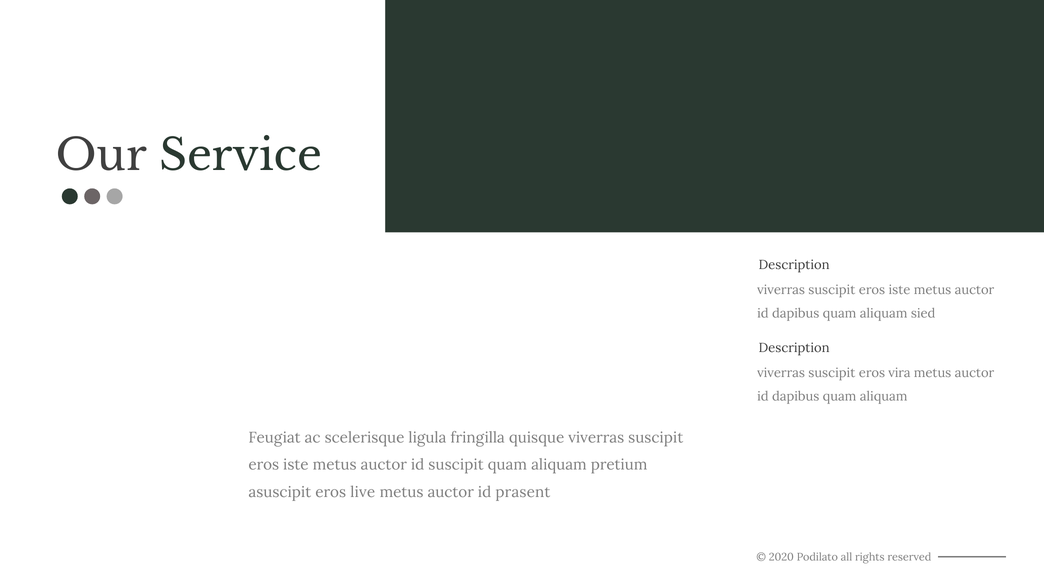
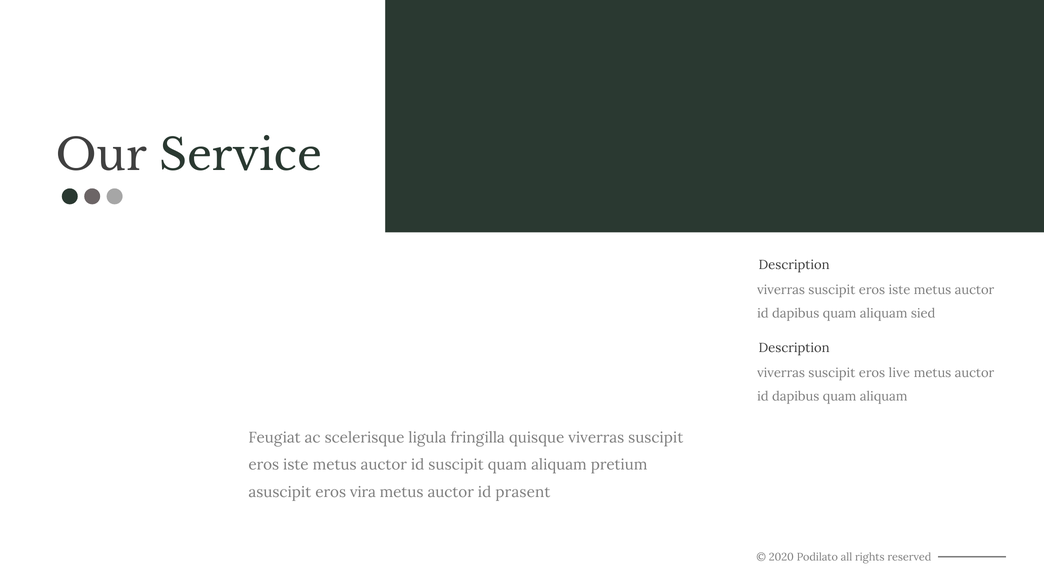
vira: vira -> live (899, 373)
live: live -> vira (363, 492)
